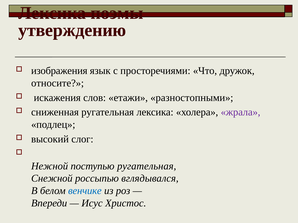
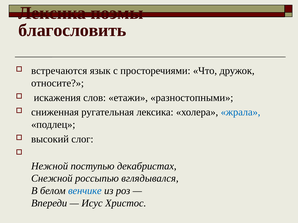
утверждению: утверждению -> благословить (72, 30)
изображения: изображения -> встречаются (59, 71)
жрала colour: purple -> blue (241, 112)
поступью ругательная: ругательная -> декабристах (147, 166)
